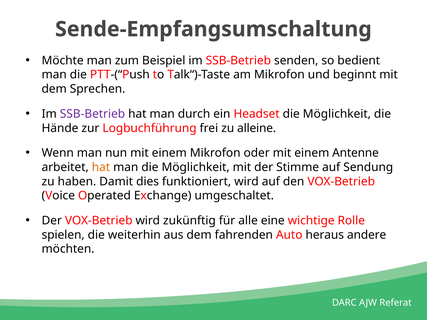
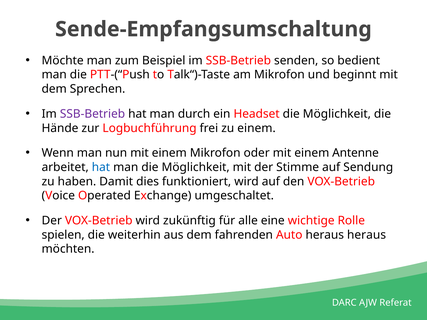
zu alleine: alleine -> einem (257, 128)
hat colour: orange -> blue (101, 167)
heraus andere: andere -> heraus (367, 235)
